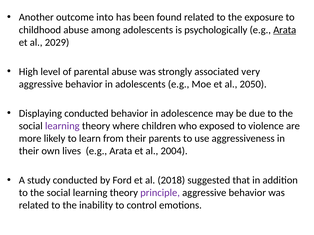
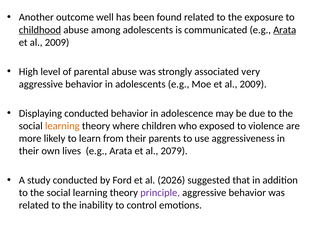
into: into -> well (105, 17)
childhood underline: none -> present (40, 30)
psychologically: psychologically -> communicated (216, 30)
2029: 2029 -> 2009 (57, 42)
Moe et al 2050: 2050 -> 2009 (253, 84)
learning colour: purple -> orange (62, 126)
2004: 2004 -> 2079 (174, 151)
2018: 2018 -> 2026 (171, 181)
